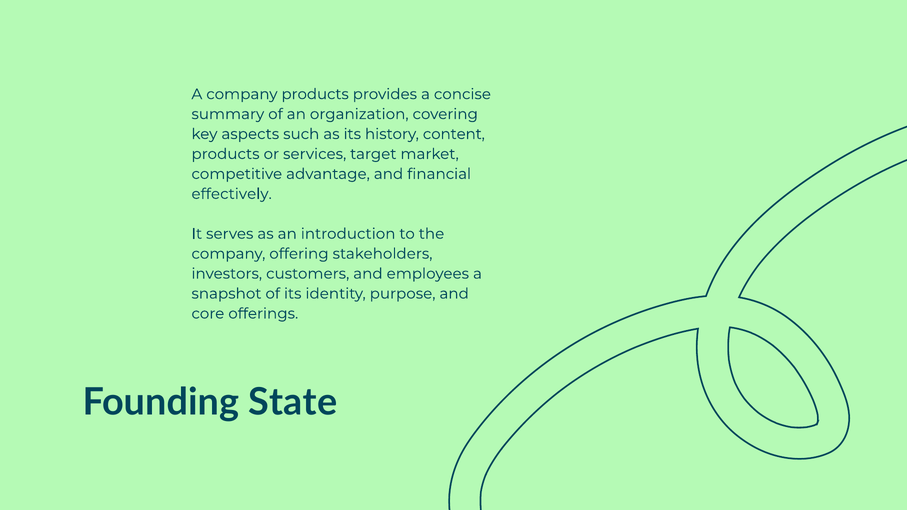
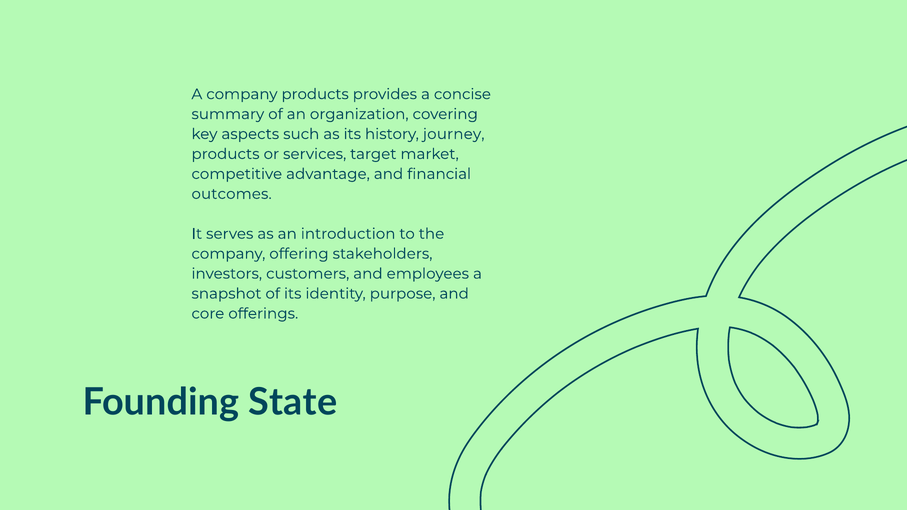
content: content -> journey (454, 134)
effectively: effectively -> outcomes (232, 194)
